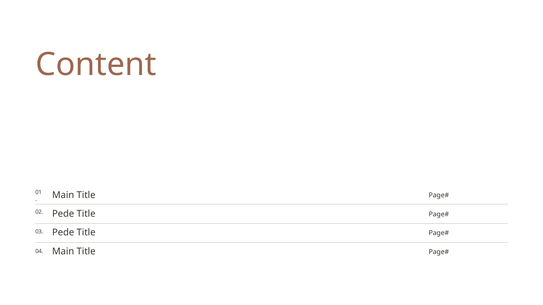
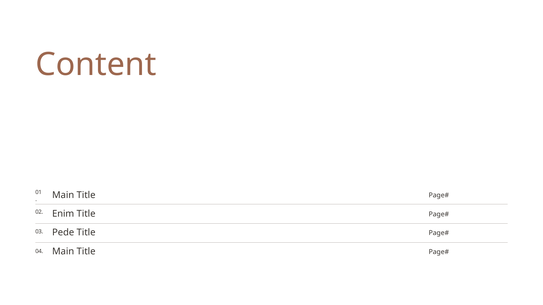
Pede: Pede -> Enim (63, 214)
